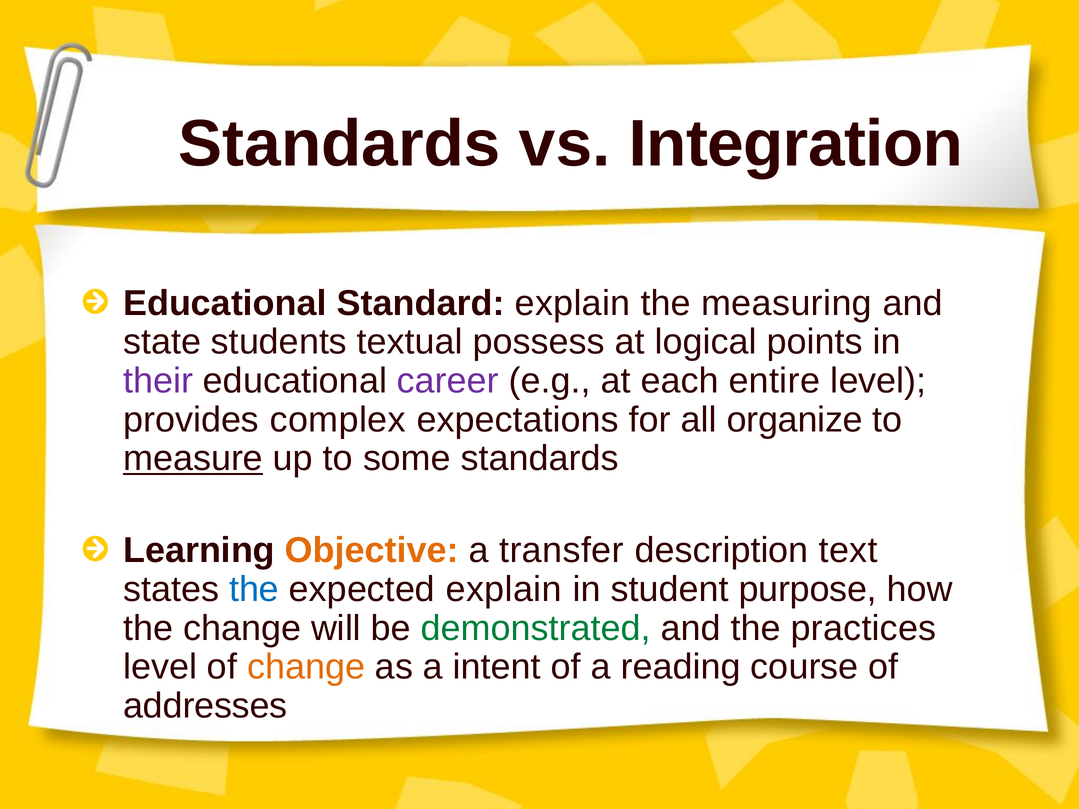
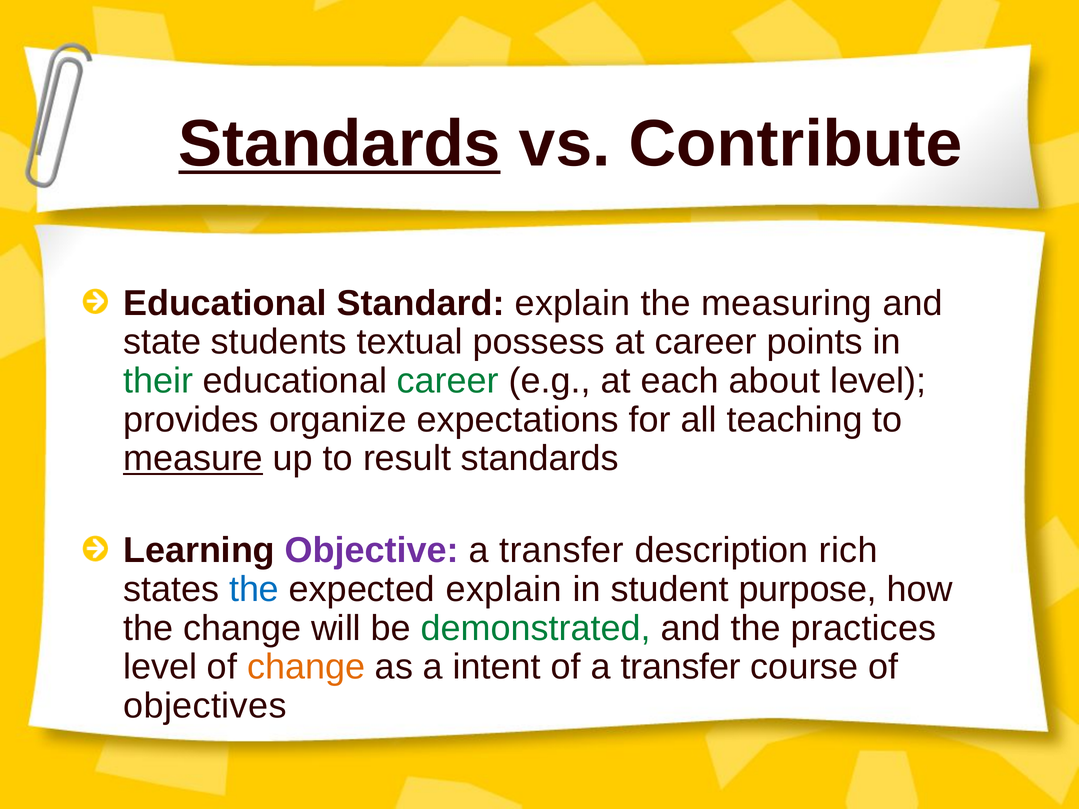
Standards underline: none -> present (340, 144)
Integration: Integration -> Contribute (795, 144)
at logical: logical -> career (706, 342)
their colour: purple -> green (158, 381)
career colour: purple -> green (448, 381)
entire: entire -> about (774, 381)
complex: complex -> organize (338, 420)
organize: organize -> teaching (795, 420)
some: some -> result (407, 459)
Objective colour: orange -> purple (372, 551)
text: text -> rich (848, 551)
of a reading: reading -> transfer (681, 667)
addresses: addresses -> objectives (205, 706)
